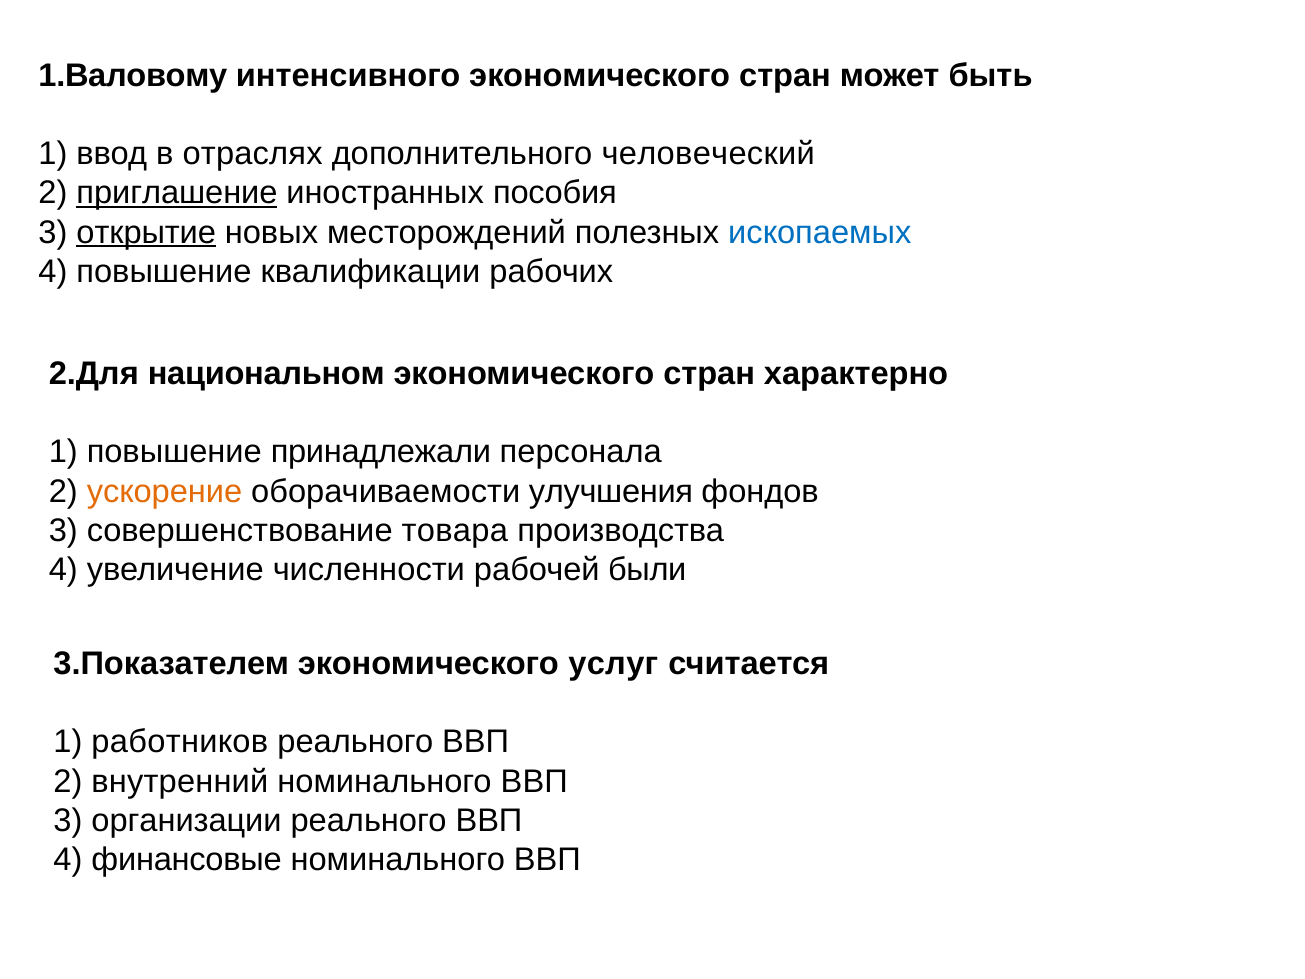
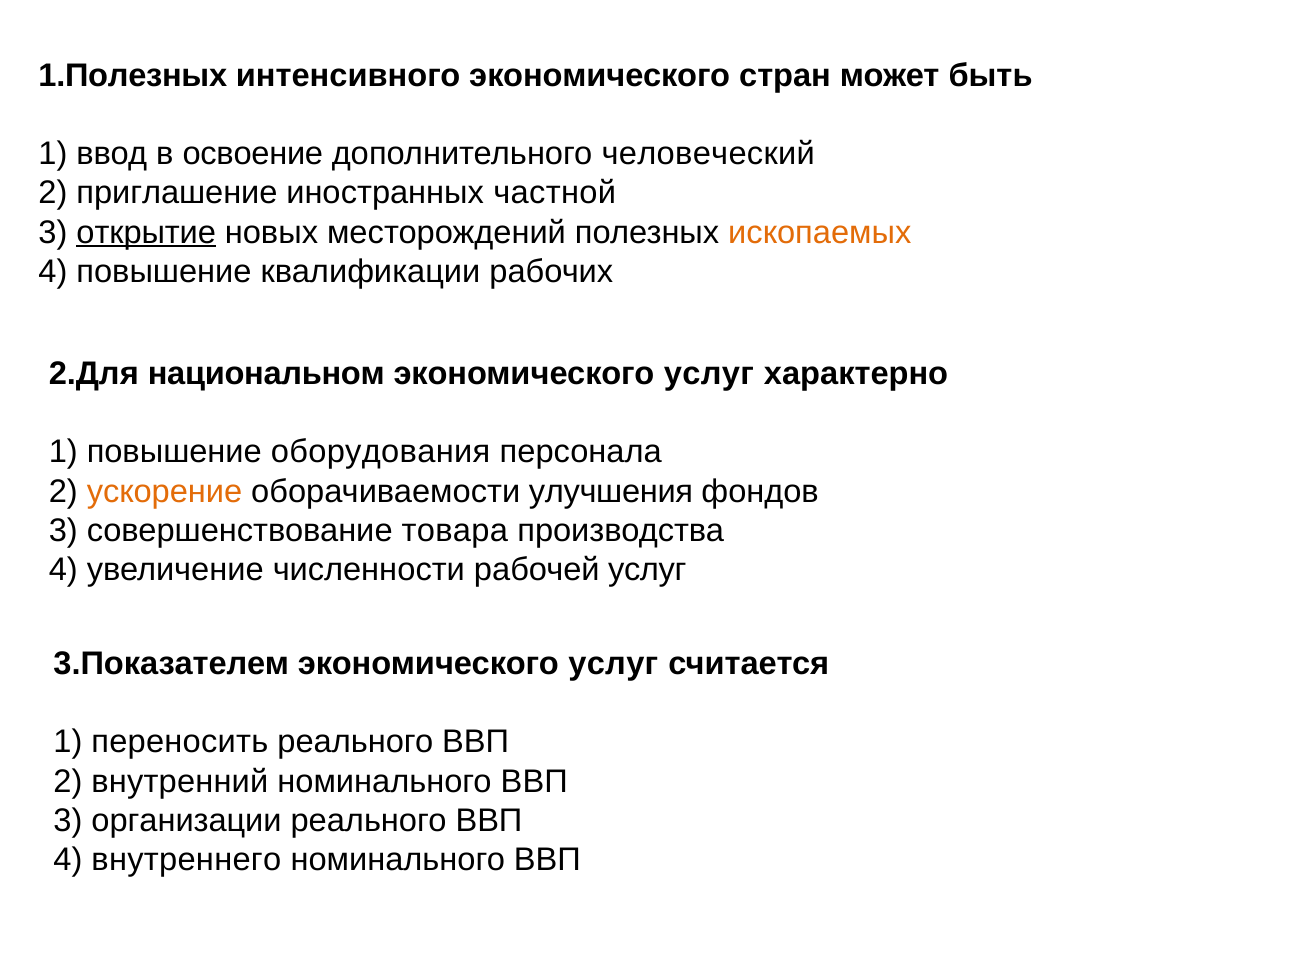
1.Валовому: 1.Валовому -> 1.Полезных (133, 76)
отраслях: отраслях -> освоение (253, 154)
приглашение underline: present -> none (177, 193)
пособия: пособия -> частной (555, 193)
ископаемых colour: blue -> orange (820, 232)
стран: стран -> услуг (709, 374)
принадлежали: принадлежали -> оборудования (381, 452)
рабочей были: были -> услуг (647, 569)
работников: работников -> переносить (180, 742)
финансовые: финансовые -> внутреннего (186, 859)
